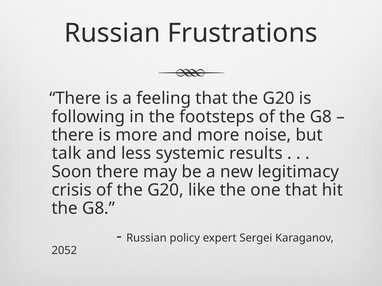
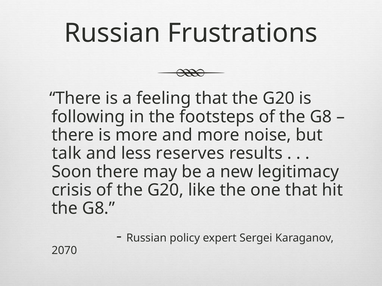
systemic: systemic -> reserves (190, 154)
2052: 2052 -> 2070 (64, 251)
